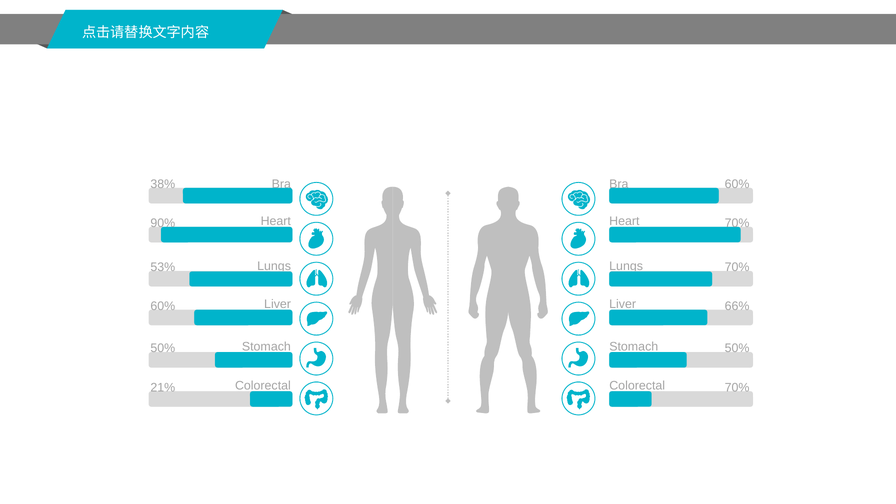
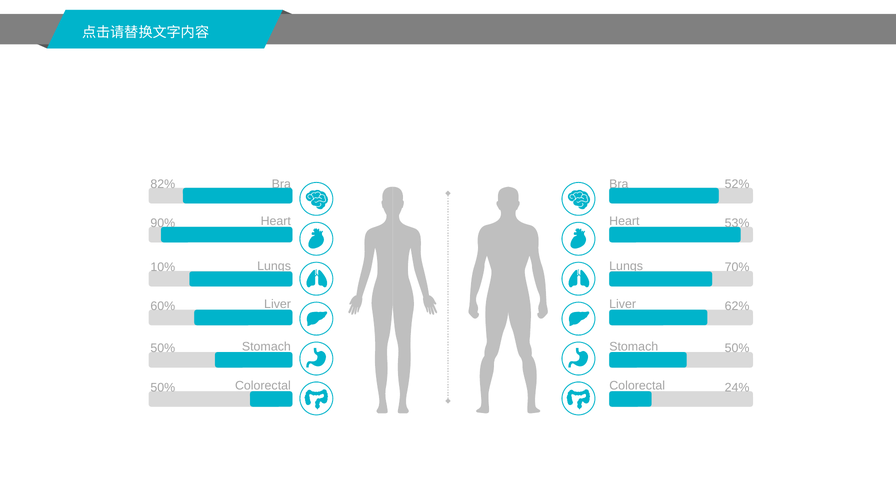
38%: 38% -> 82% (163, 184)
60%: 60% -> 52% (737, 184)
70%: 70% -> 53% (737, 223)
53%: 53% -> 10% (163, 267)
66%: 66% -> 62% (737, 306)
70%: 70% -> 24% (737, 387)
21%: 21% -> 50% (163, 387)
